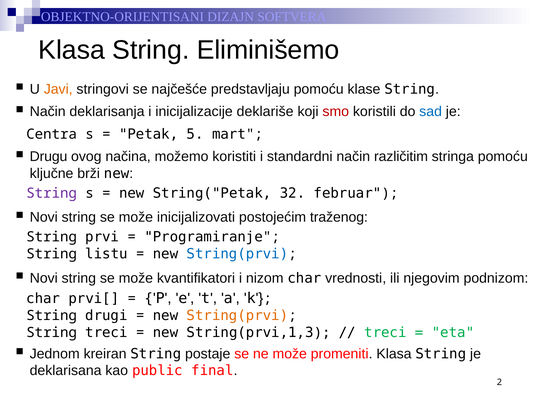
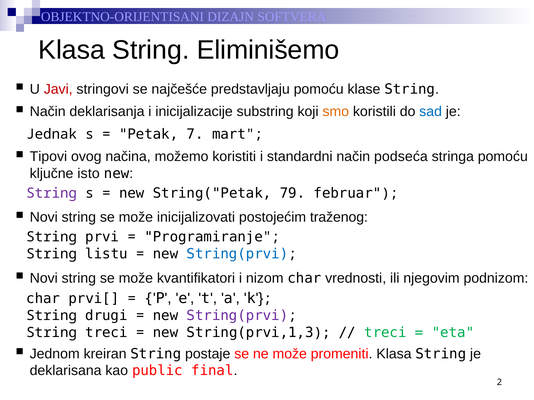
Javi colour: orange -> red (58, 89)
deklariše: deklariše -> substring (265, 112)
smo colour: red -> orange (336, 112)
Centra: Centra -> Jednak (52, 134)
5: 5 -> 7 (195, 134)
Drugu: Drugu -> Tipovi (48, 157)
različitim: različitim -> podseća (401, 157)
brži: brži -> isto (89, 174)
32: 32 -> 79 (292, 193)
String(prvi colour: orange -> purple (237, 316)
